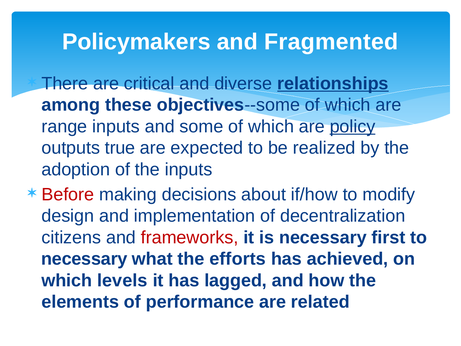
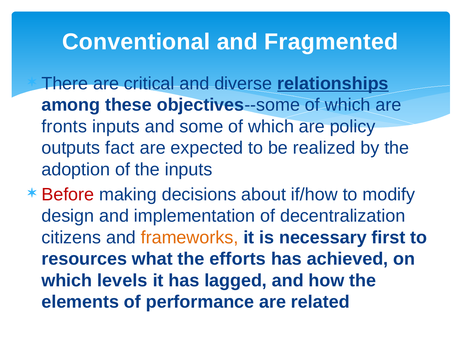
Policymakers: Policymakers -> Conventional (136, 42)
range: range -> fronts (64, 126)
policy underline: present -> none (353, 126)
true: true -> fact (120, 148)
frameworks colour: red -> orange (190, 237)
necessary: necessary -> resources (84, 259)
